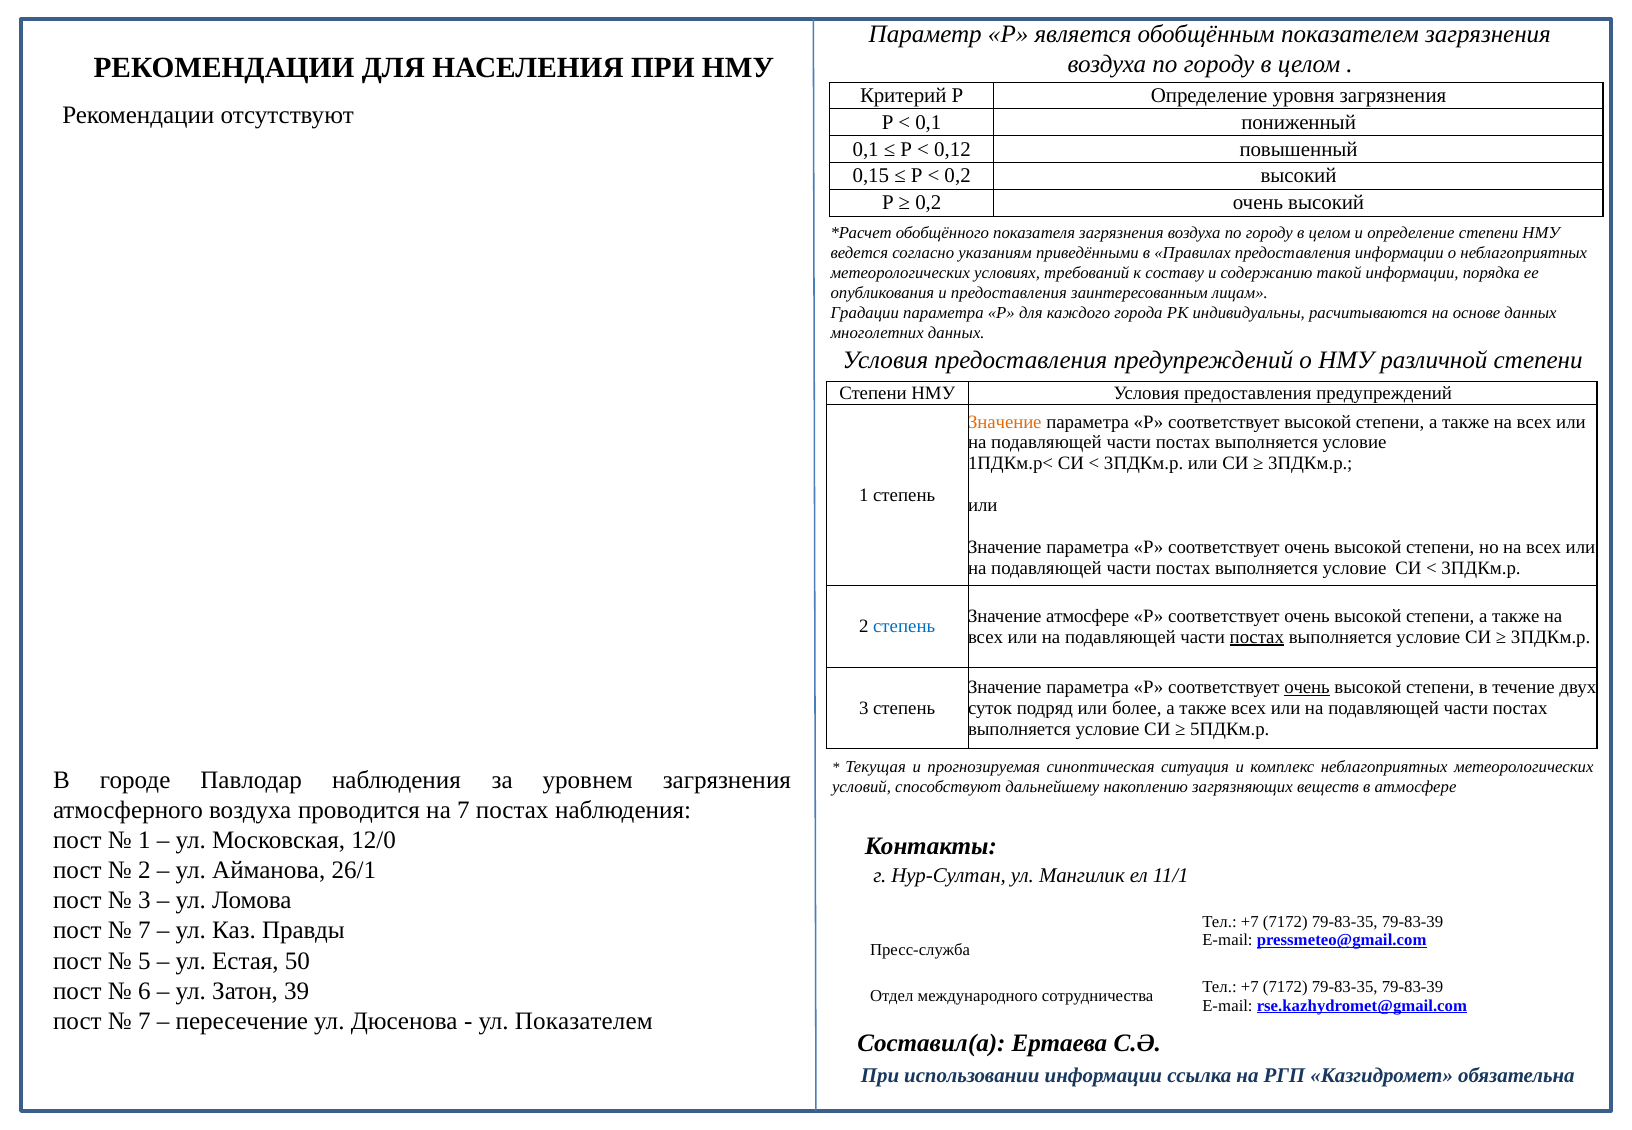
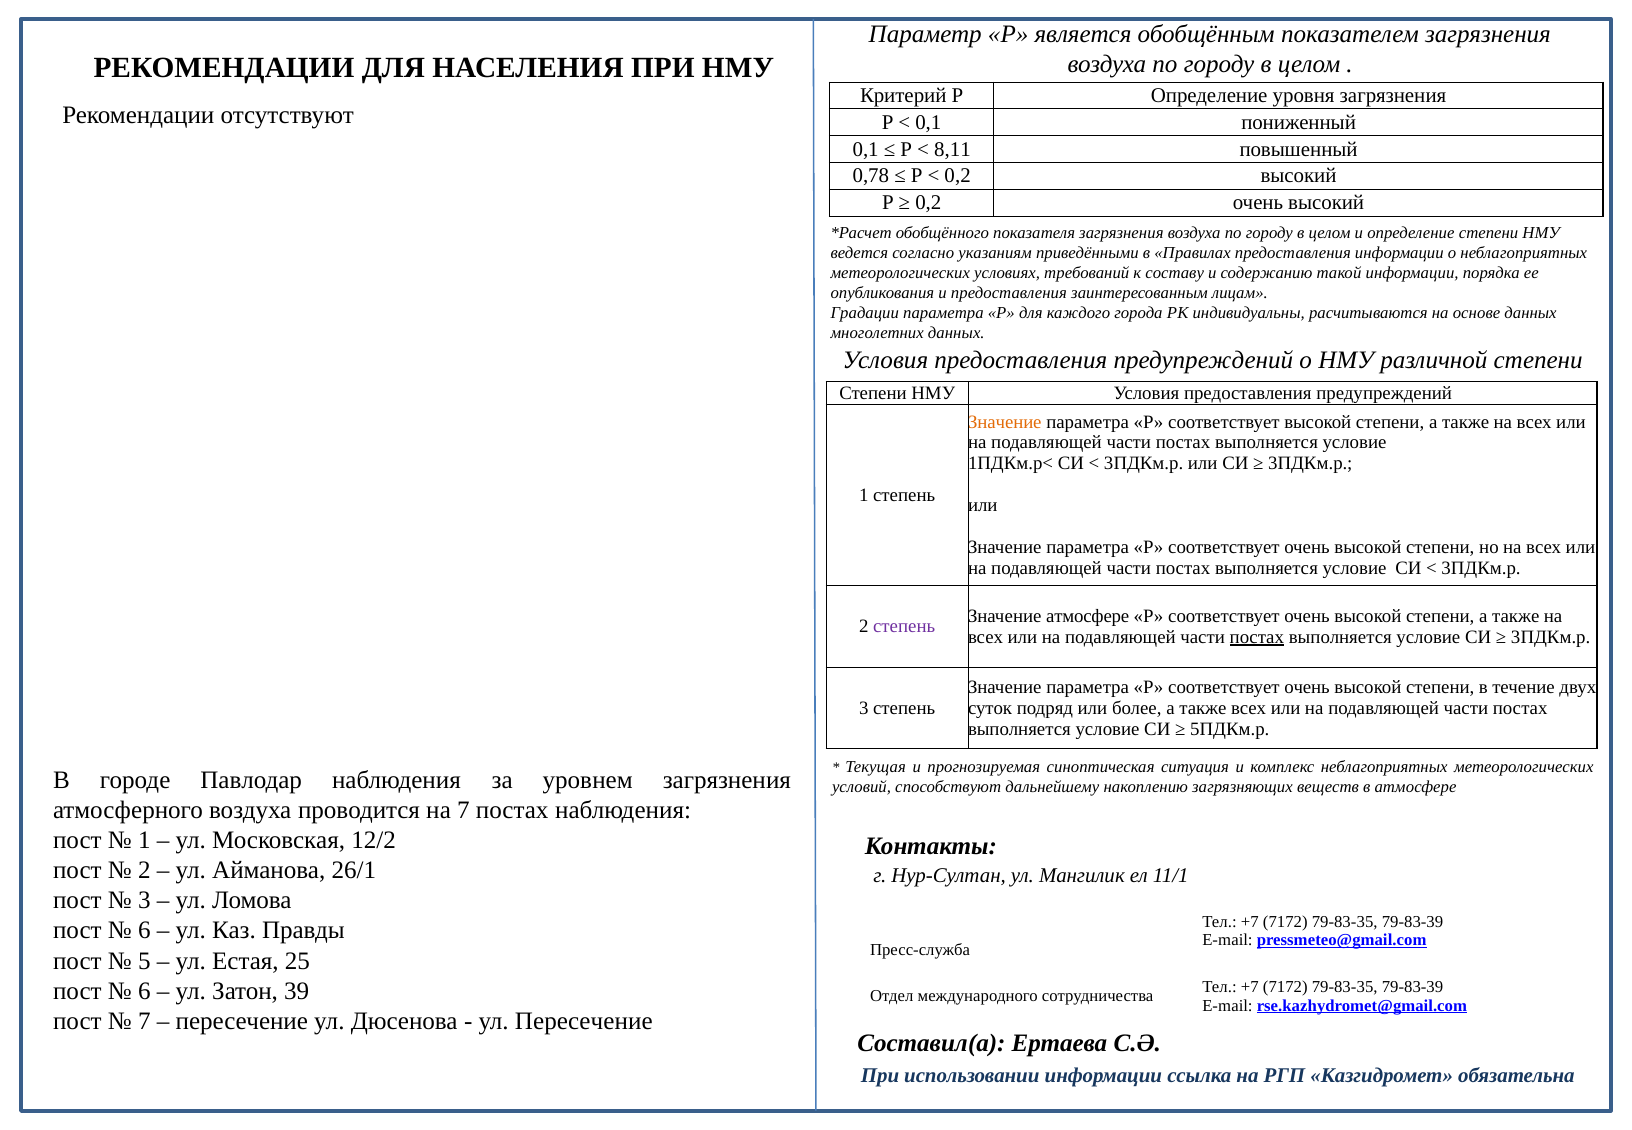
0,12: 0,12 -> 8,11 (952, 149)
0,15: 0,15 -> 0,78 (871, 176)
степень colour: blue -> purple (904, 626)
очень underline: present -> none (1307, 687)
12/0: 12/0 -> 12/2 (374, 840)
7: 7 -> 6 (144, 931)
50: 50 -> 25 (297, 961)
ул Показателем: Показателем -> Пересечение (584, 1021)
